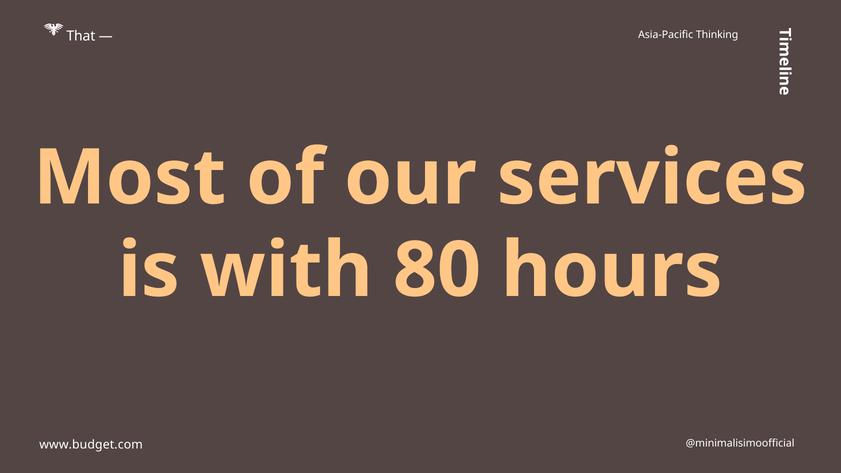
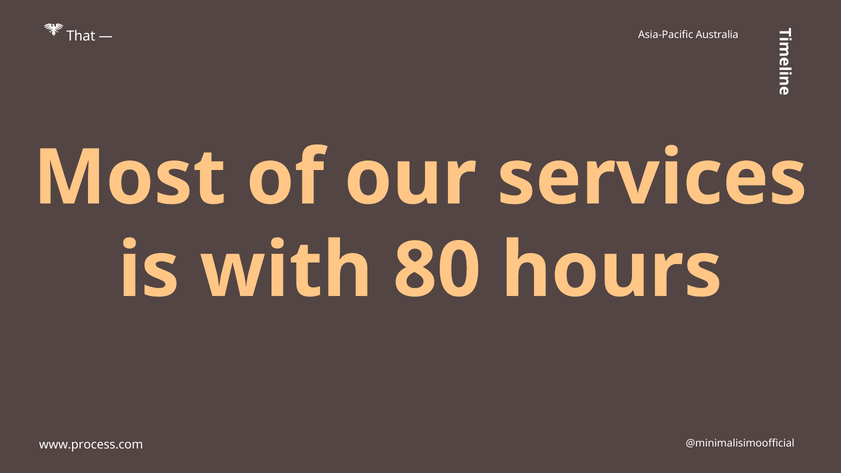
Thinking: Thinking -> Australia (717, 35)
www.budget.com: www.budget.com -> www.process.com (91, 445)
